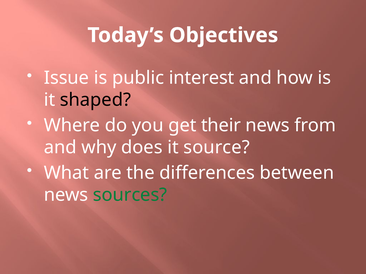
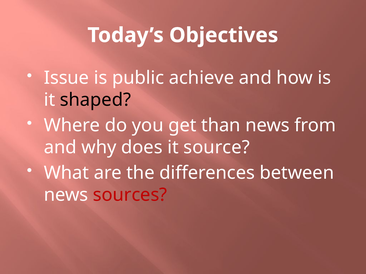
interest: interest -> achieve (201, 78)
their: their -> than (221, 126)
sources colour: green -> red (130, 195)
